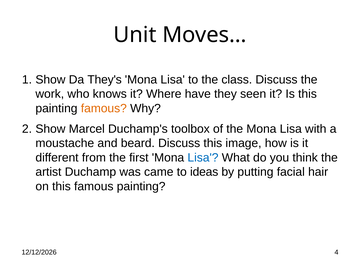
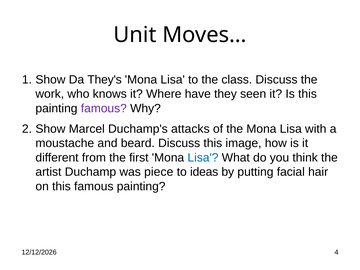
famous colour: orange -> purple (104, 108)
toolbox: toolbox -> attacks (190, 129)
came: came -> piece (159, 172)
